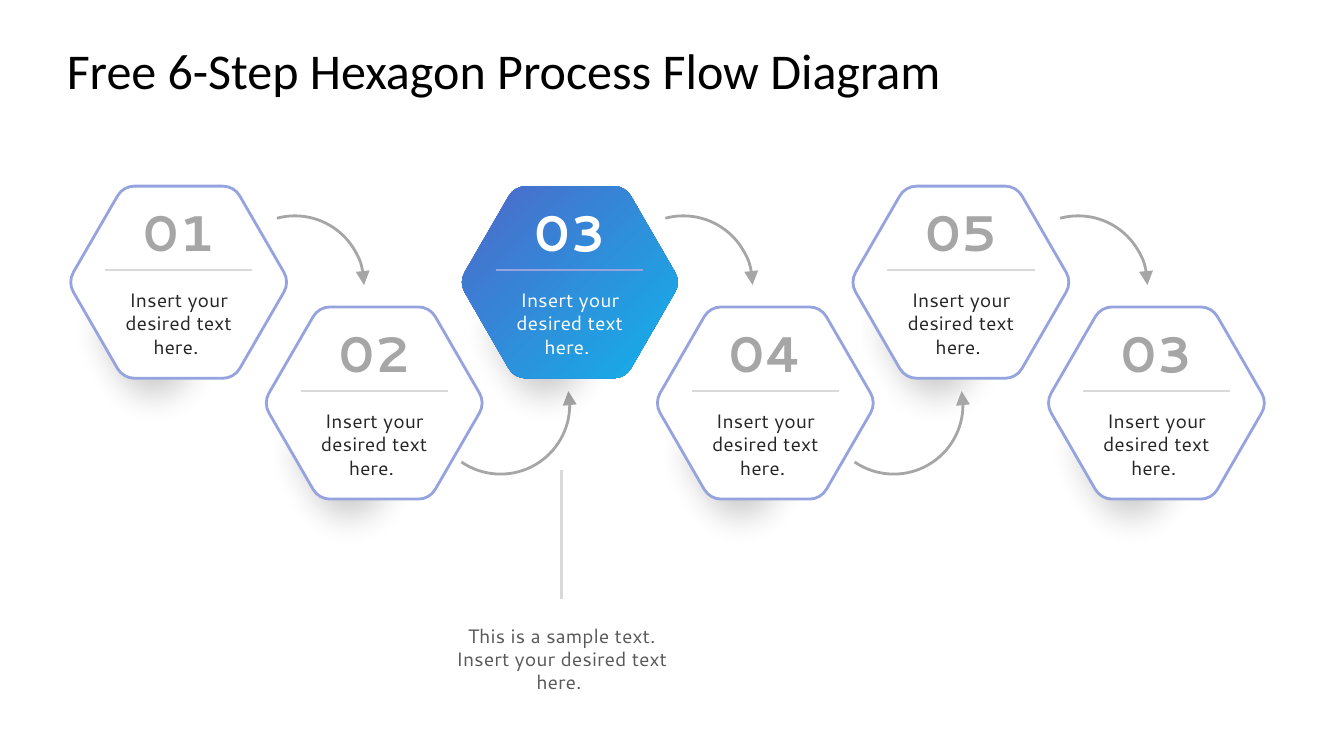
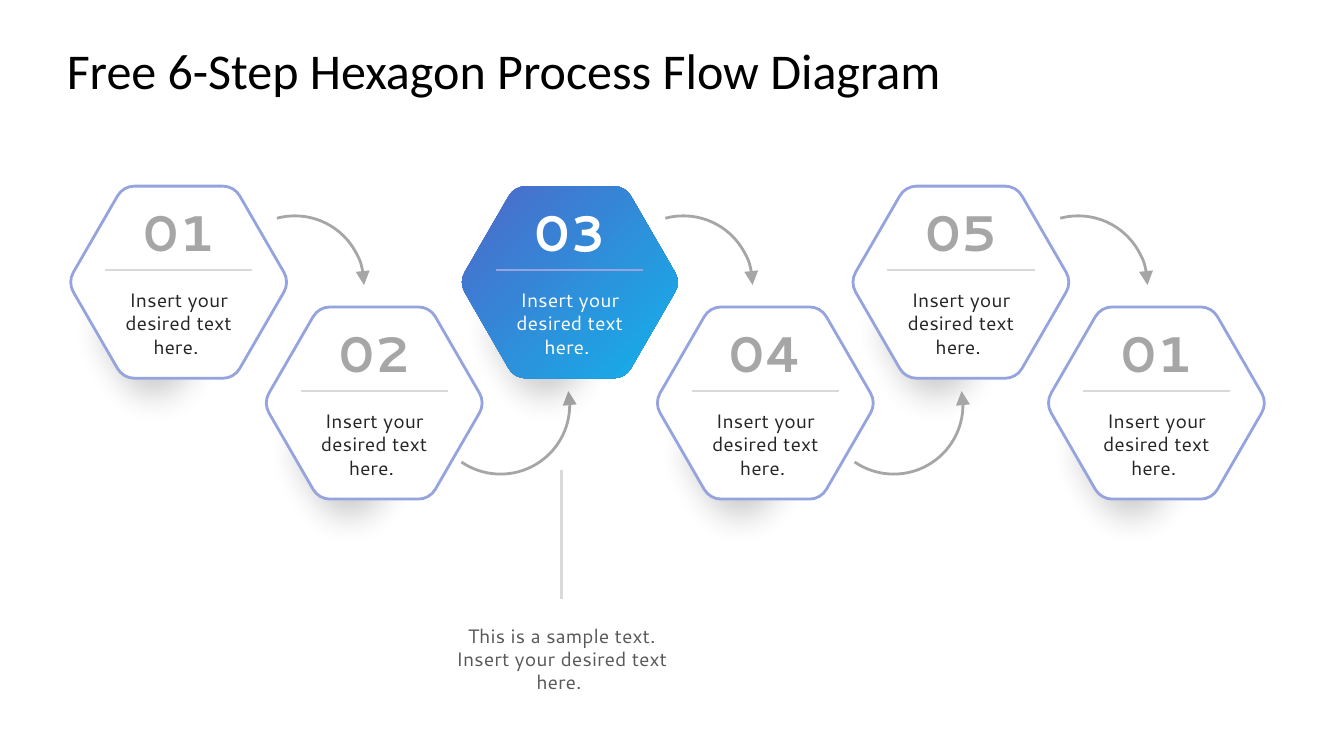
03: 03 -> 01 (1156, 356)
